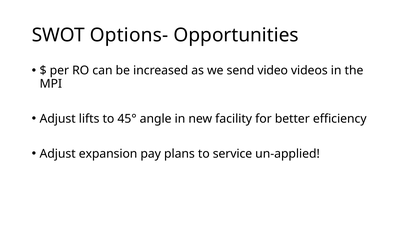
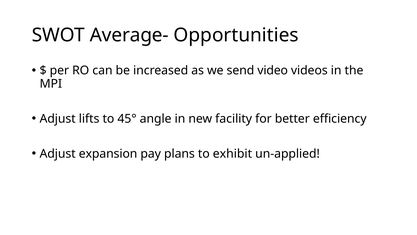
Options-: Options- -> Average- (129, 35)
service: service -> exhibit (232, 153)
